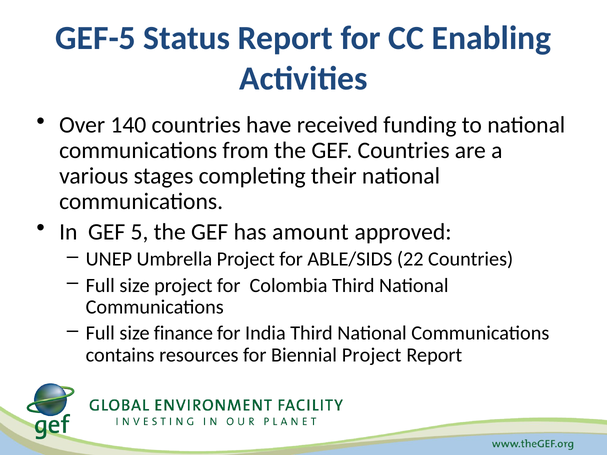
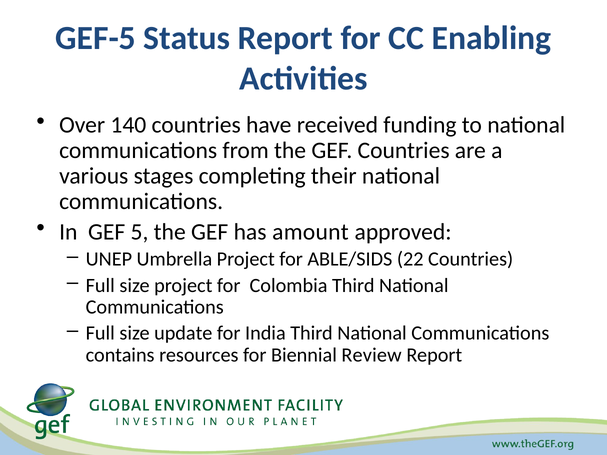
finance: finance -> update (183, 333)
Biennial Project: Project -> Review (372, 355)
